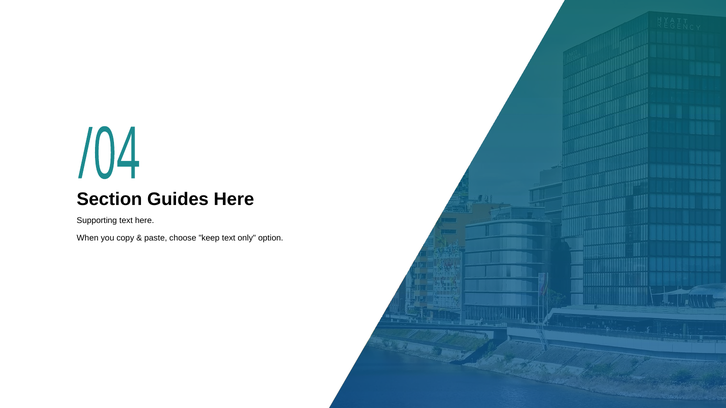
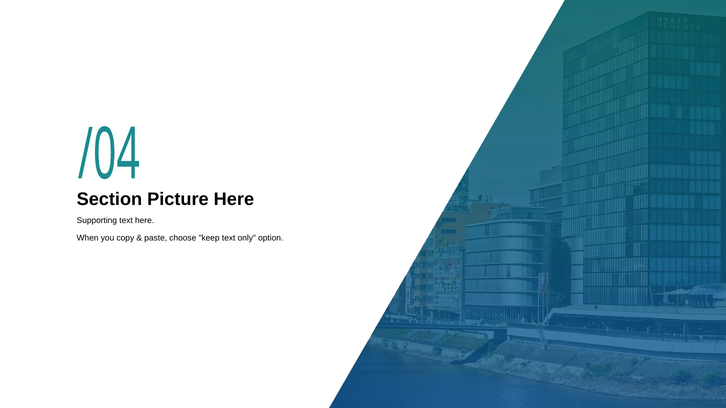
Guides: Guides -> Picture (178, 200)
